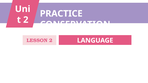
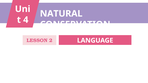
PRACTICE: PRACTICE -> NATURAL (61, 14)
2: 2 -> 4 (26, 20)
